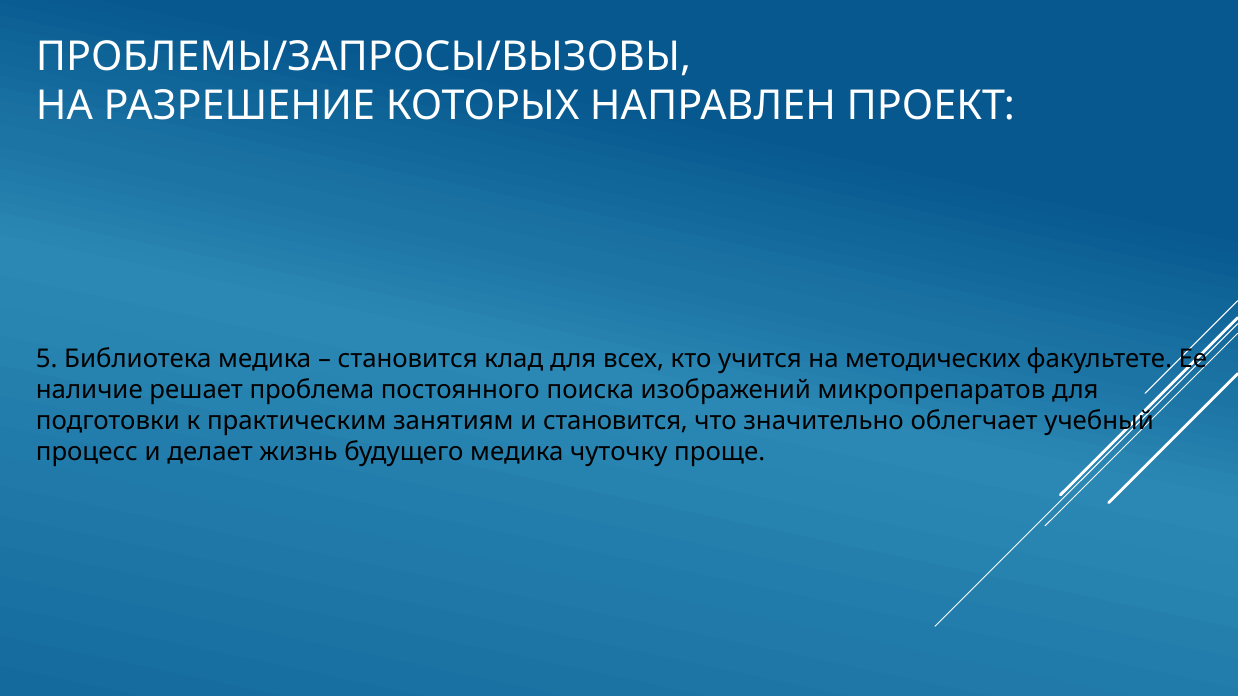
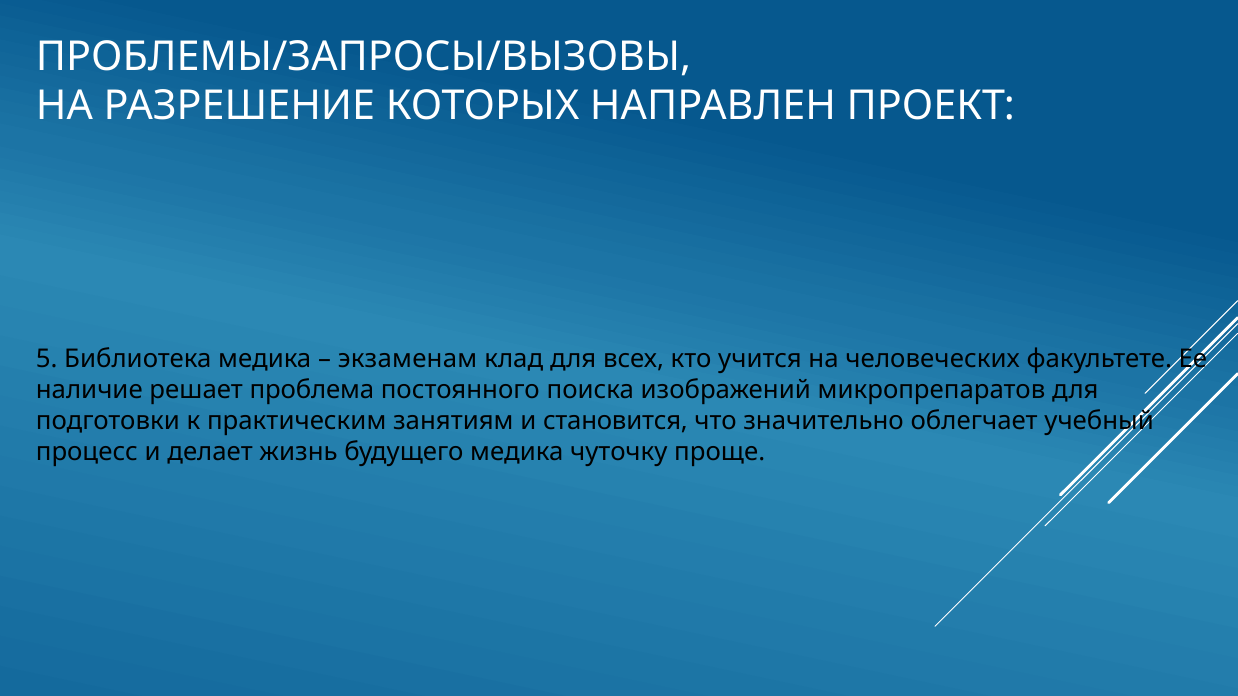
становится: становится -> экзаменам (408, 359)
методических: методических -> человеческих (933, 359)
